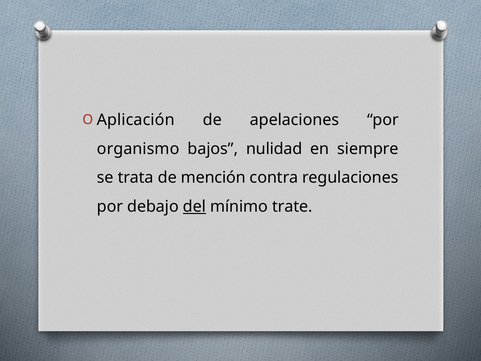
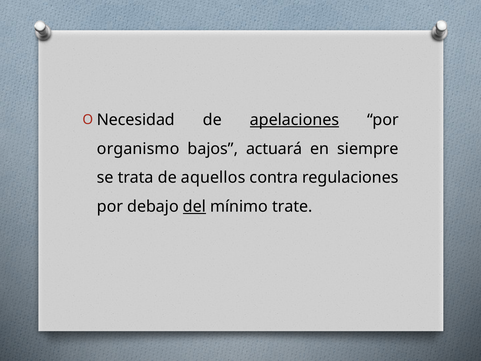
Aplicación: Aplicación -> Necesidad (136, 120)
apelaciones underline: none -> present (294, 120)
nulidad: nulidad -> actuará (274, 149)
mención: mención -> aquellos (213, 178)
